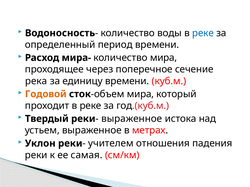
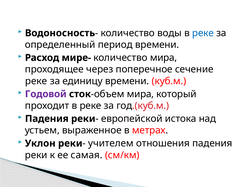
мира-: мира- -> мире- (76, 58)
река: река -> реке (36, 81)
Годовой colour: orange -> purple (46, 94)
Твердый: Твердый -> Падения (47, 119)
выраженное: выраженное -> европейской (132, 119)
